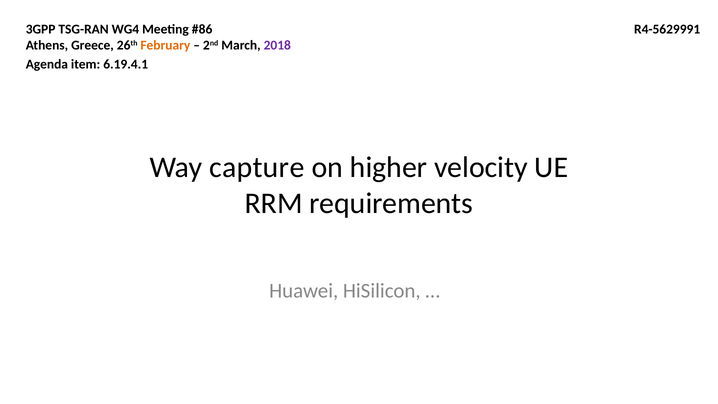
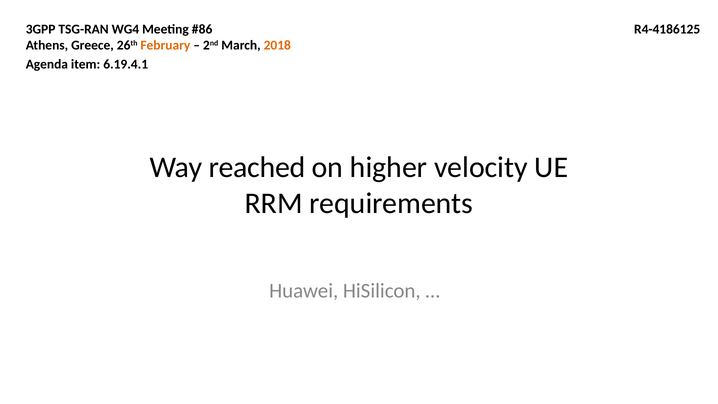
R4-5629991: R4-5629991 -> R4-4186125 (667, 29)
2018 colour: purple -> orange (277, 45)
capture: capture -> reached (257, 167)
